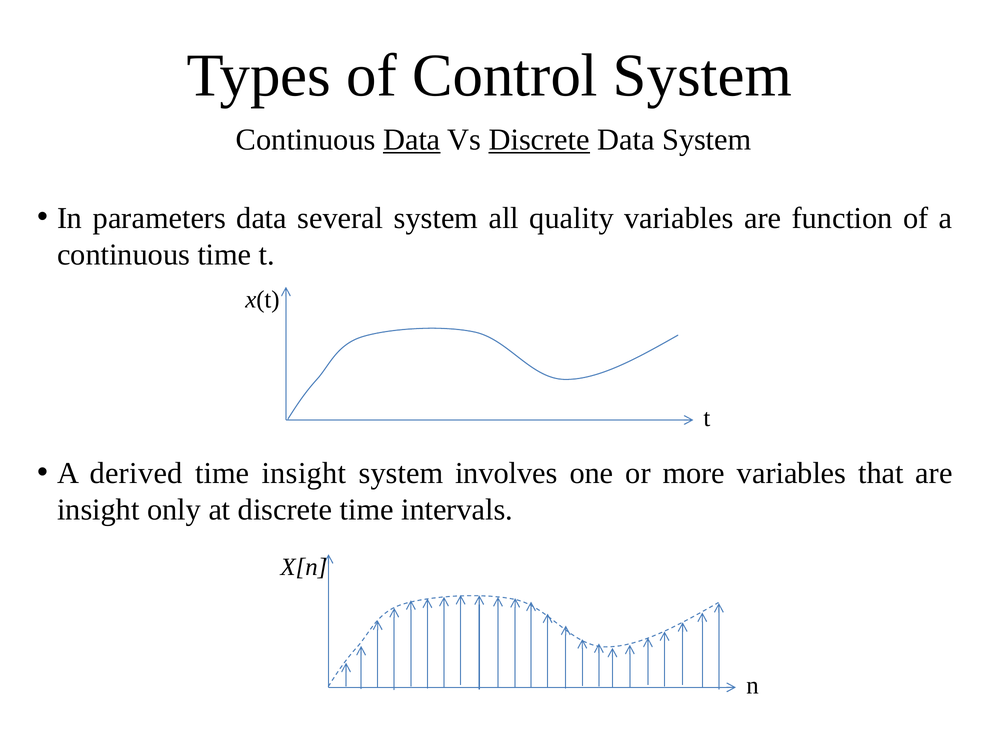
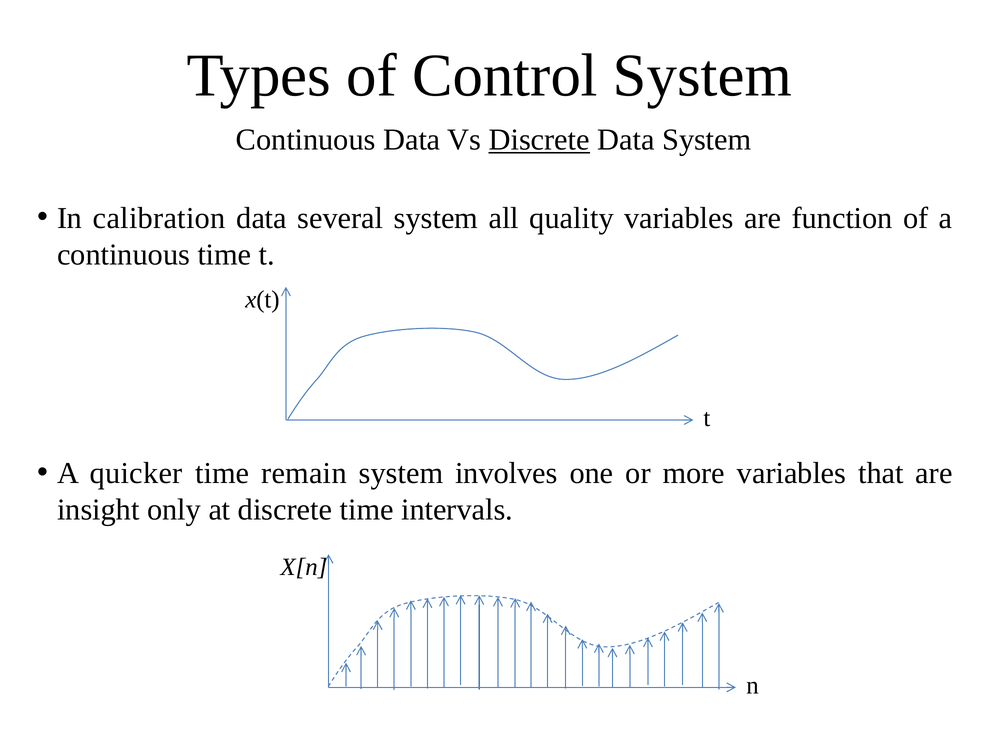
Data underline: present -> none (412, 140)
parameters: parameters -> calibration (159, 218)
derived: derived -> quicker (136, 473)
time insight: insight -> remain (304, 473)
